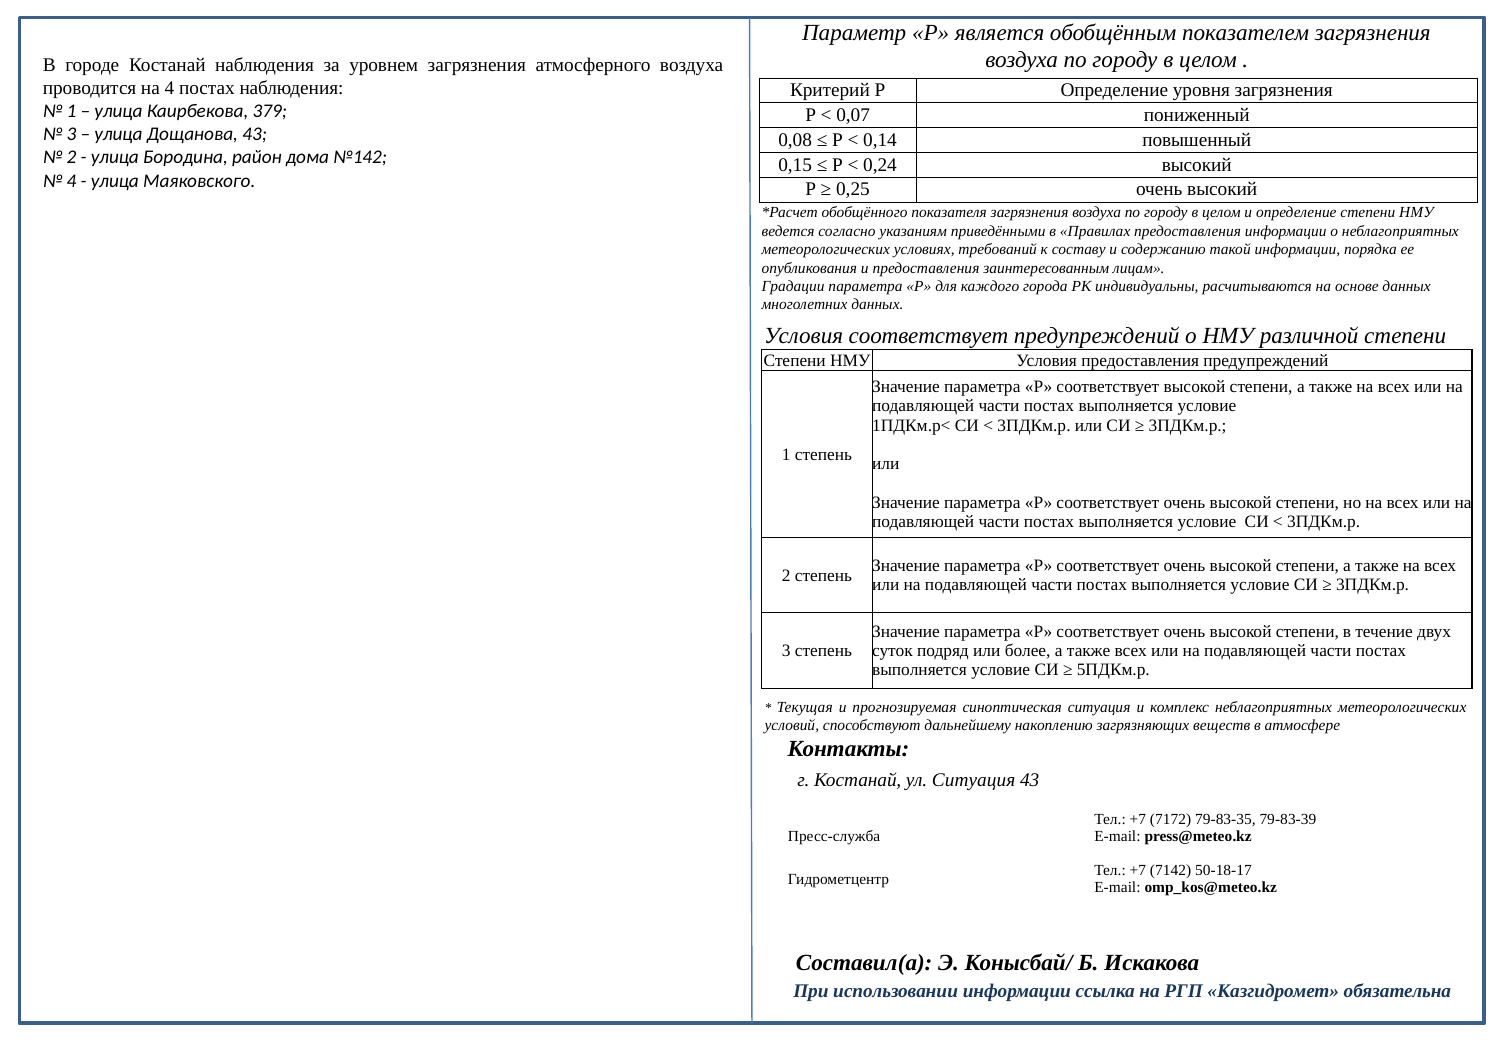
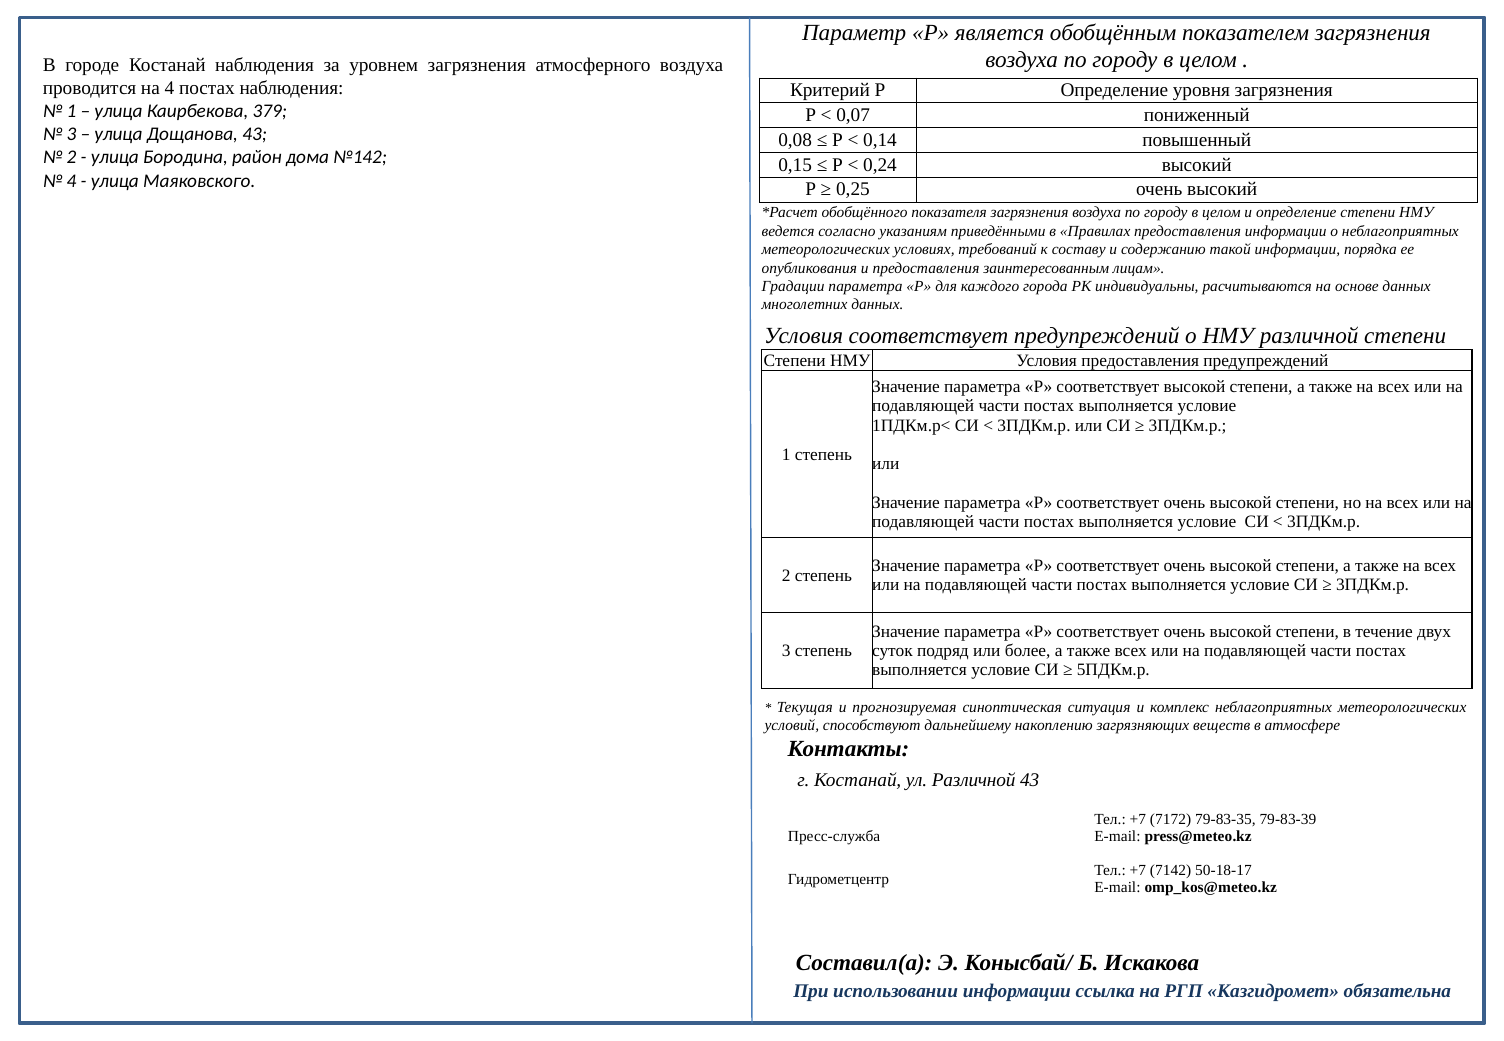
ул Ситуация: Ситуация -> Различной (974, 781)
